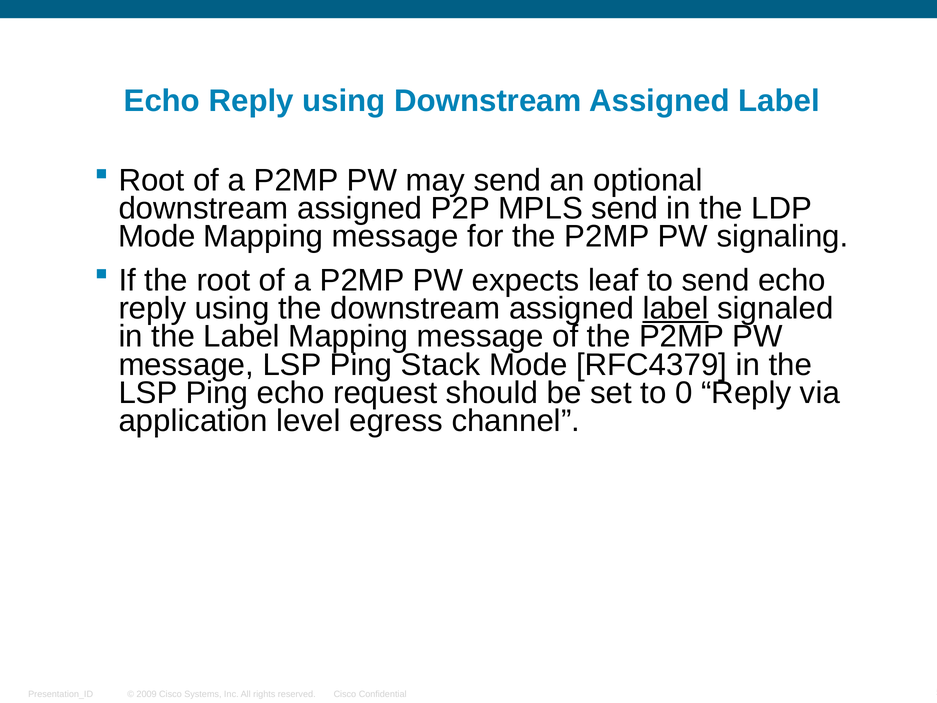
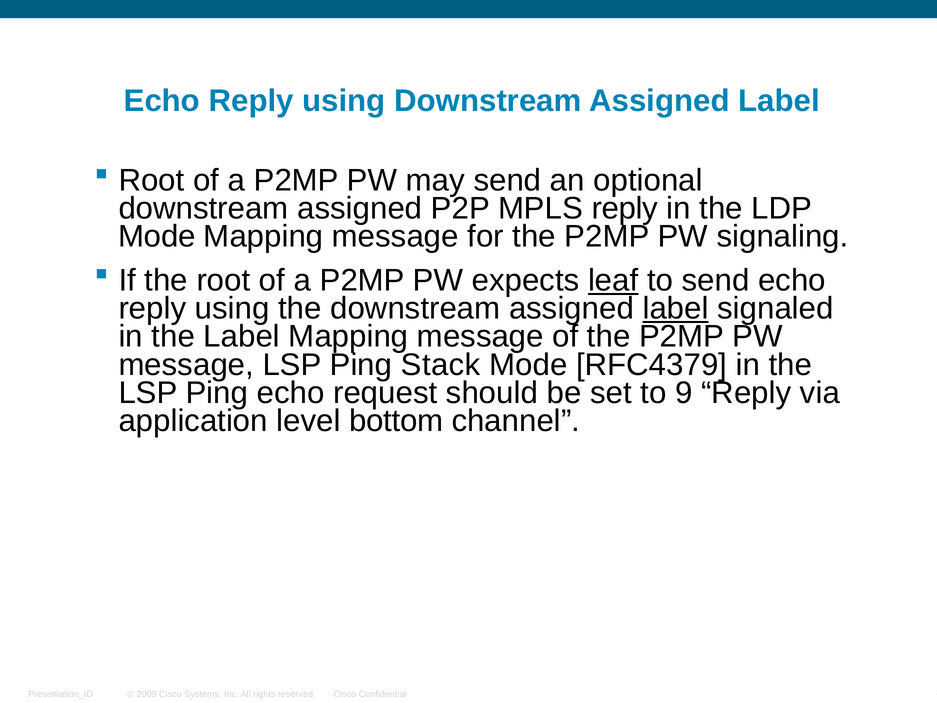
MPLS send: send -> reply (625, 208)
leaf underline: none -> present (613, 280)
0: 0 -> 9 (684, 393)
egress: egress -> bottom (396, 421)
